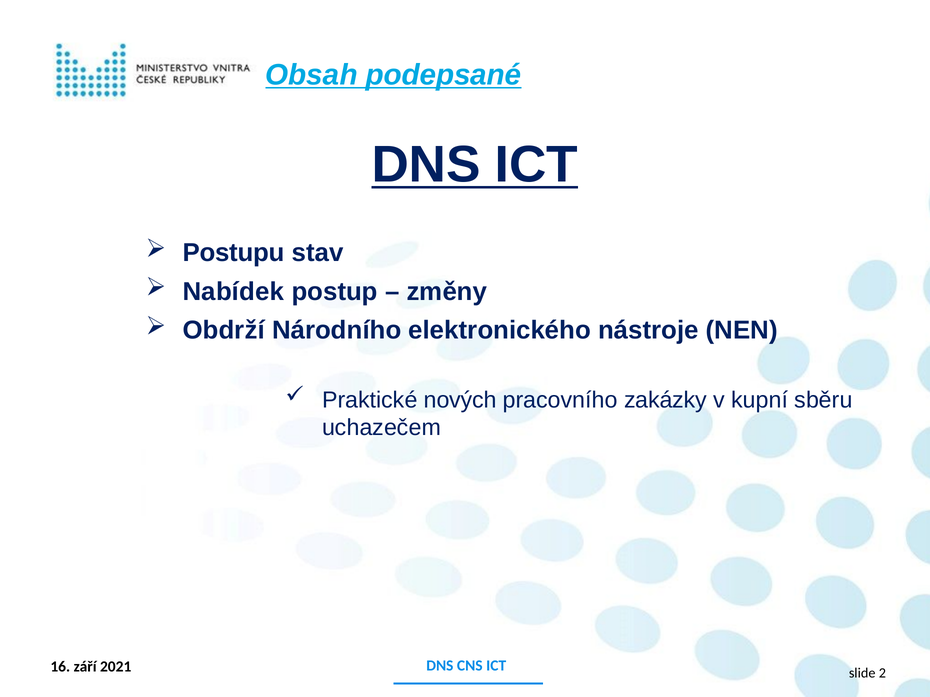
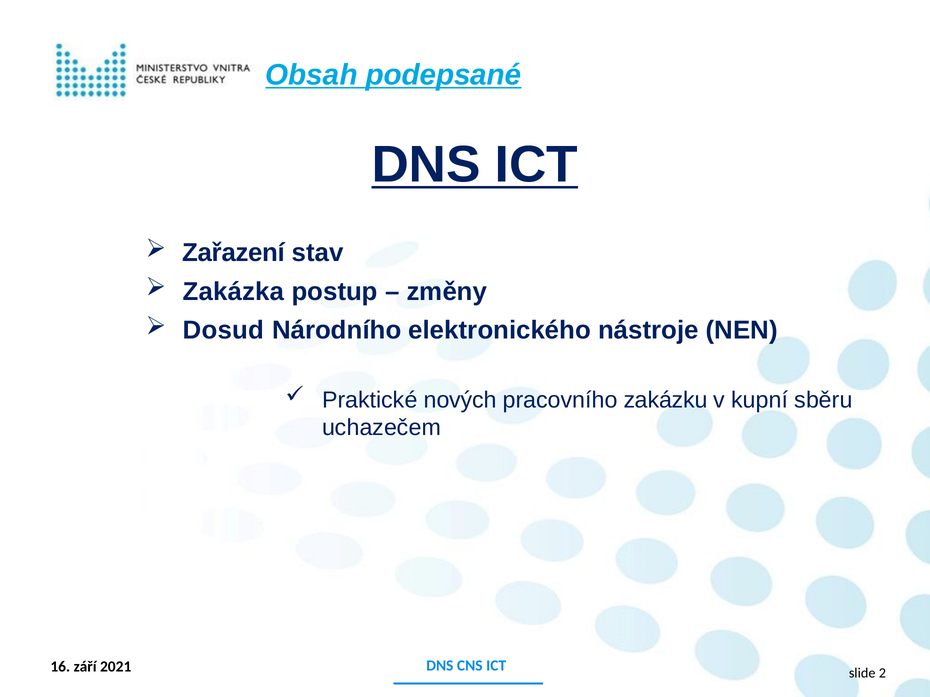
Postupu: Postupu -> Zařazení (234, 253)
Nabídek: Nabídek -> Zakázka (233, 292)
Obdrží: Obdrží -> Dosud (224, 331)
zakázky: zakázky -> zakázku (665, 400)
